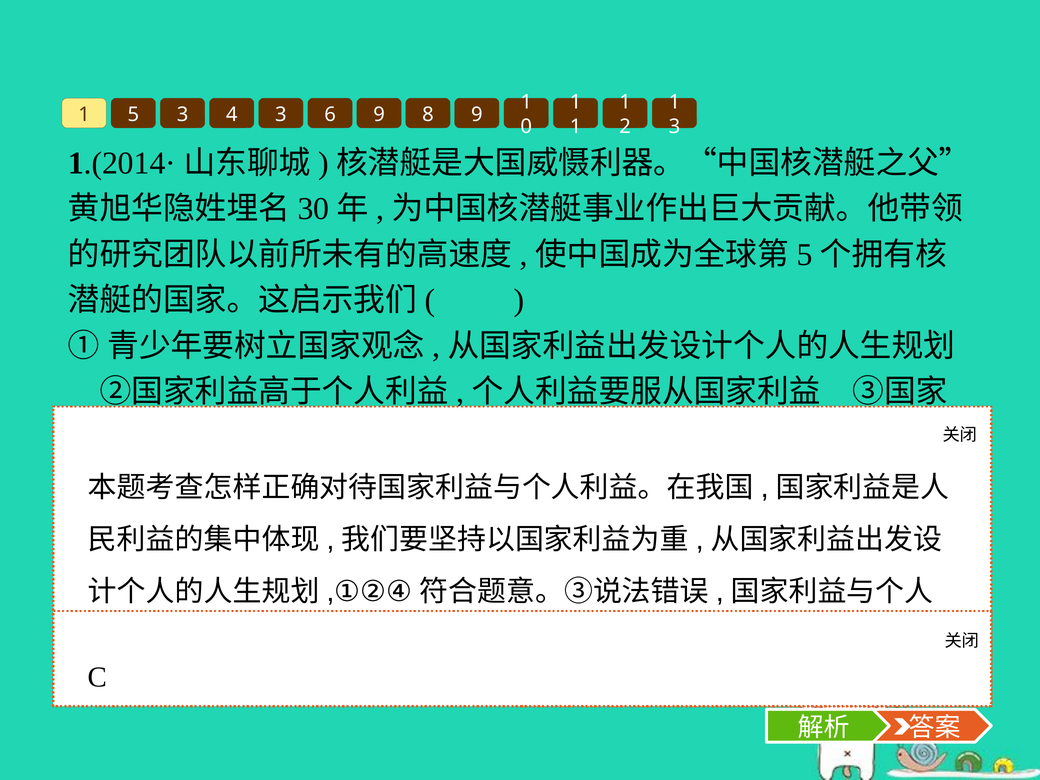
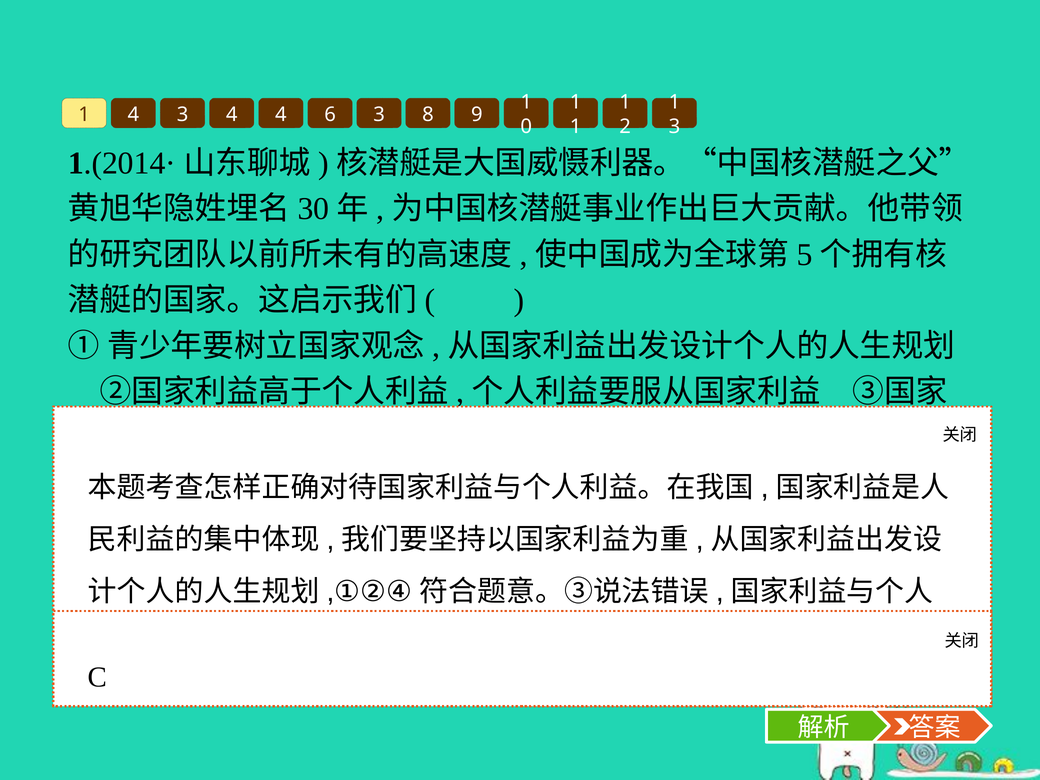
1 5: 5 -> 4 (133, 114)
4 3: 3 -> 4 (281, 114)
6 9: 9 -> 3 (379, 114)
